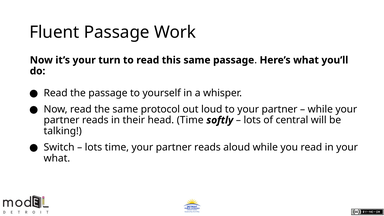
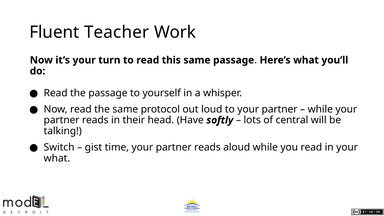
Fluent Passage: Passage -> Teacher (117, 32)
head Time: Time -> Have (190, 120)
lots: lots -> gist (93, 147)
